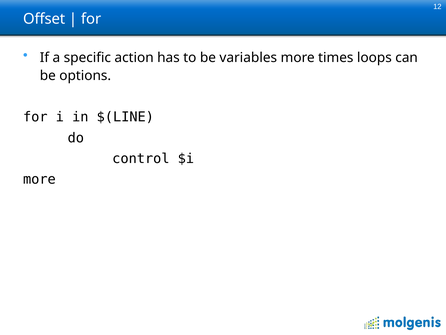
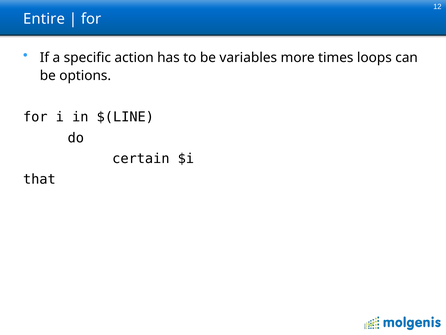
Offset: Offset -> Entire (44, 19)
control: control -> certain (141, 158)
more: more -> that (39, 179)
